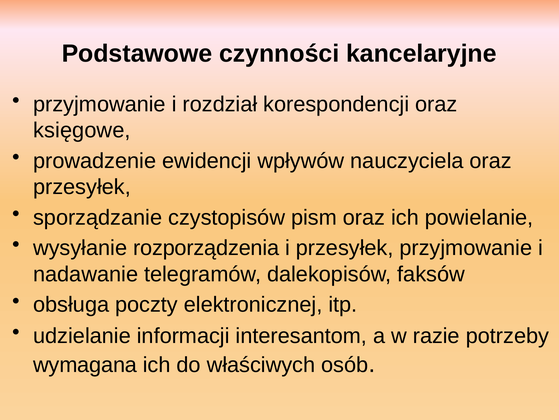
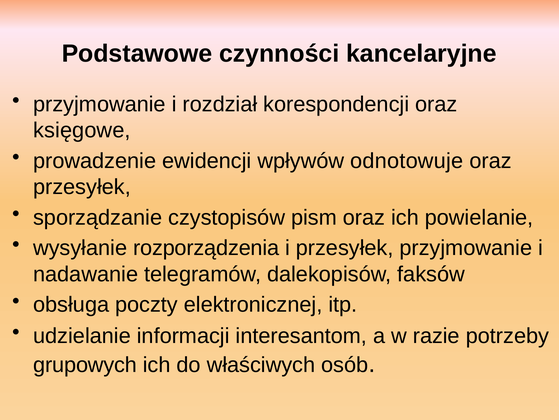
nauczyciela: nauczyciela -> odnotowuje (407, 161)
wymagana: wymagana -> grupowych (85, 364)
